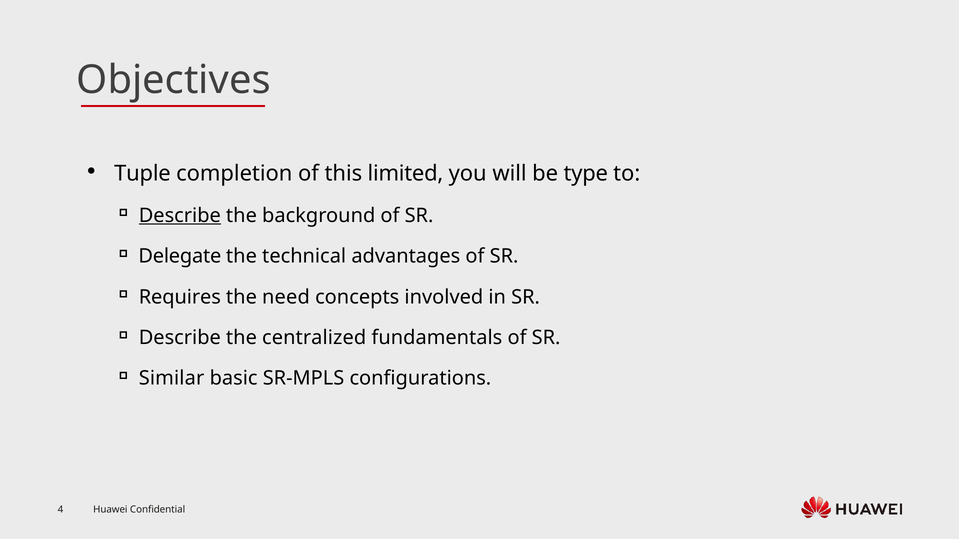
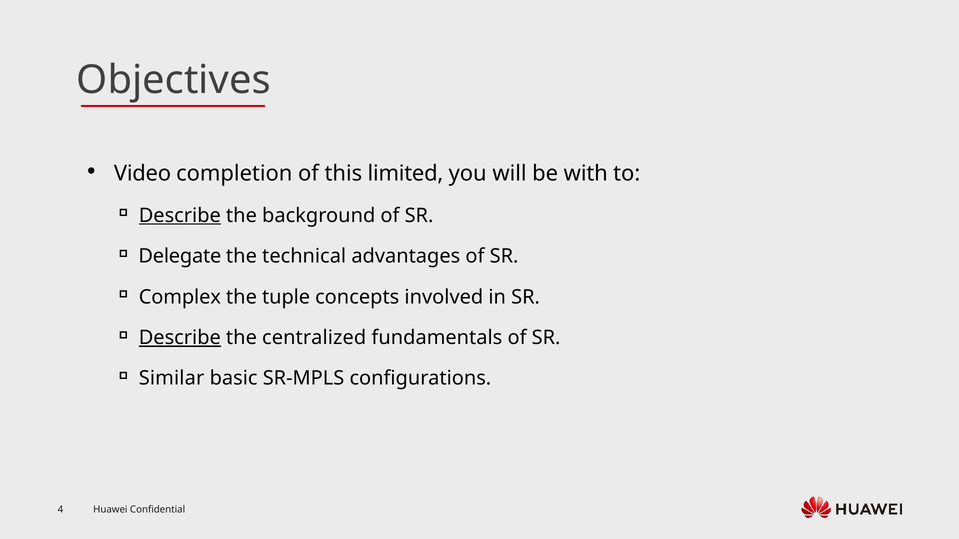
Tuple: Tuple -> Video (142, 174)
type: type -> with (586, 174)
Requires: Requires -> Complex (180, 297)
need: need -> tuple (286, 297)
Describe underline: none -> present (180, 338)
